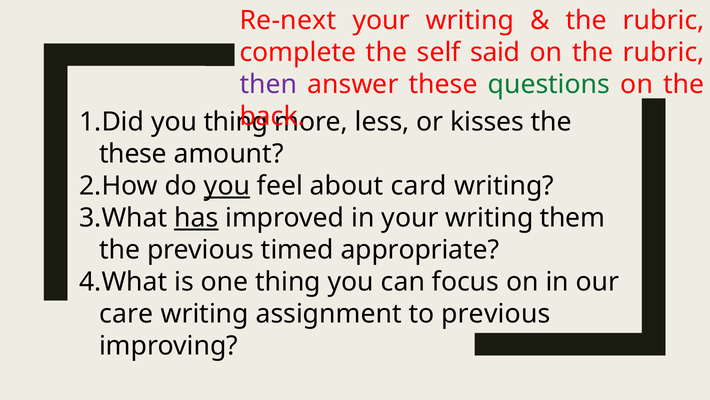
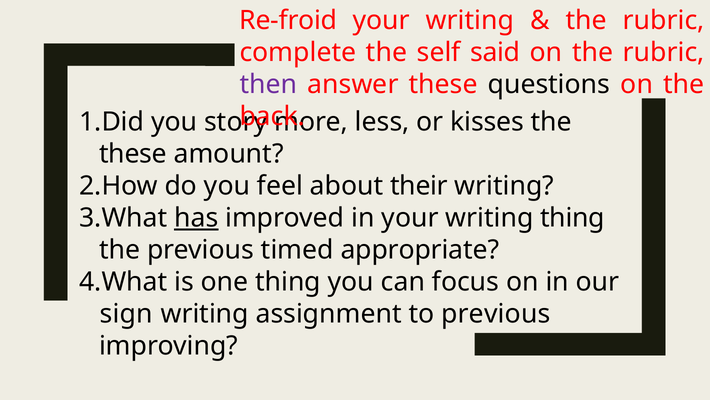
Re-next: Re-next -> Re-froid (288, 20)
questions colour: green -> black (549, 84)
you thing: thing -> story (236, 122)
you underline: present -> none (227, 186)
card: card -> their (419, 186)
writing them: them -> thing (572, 218)
care: care -> sign (126, 314)
